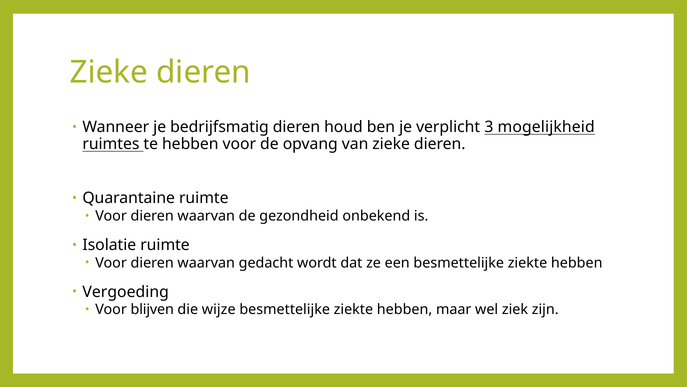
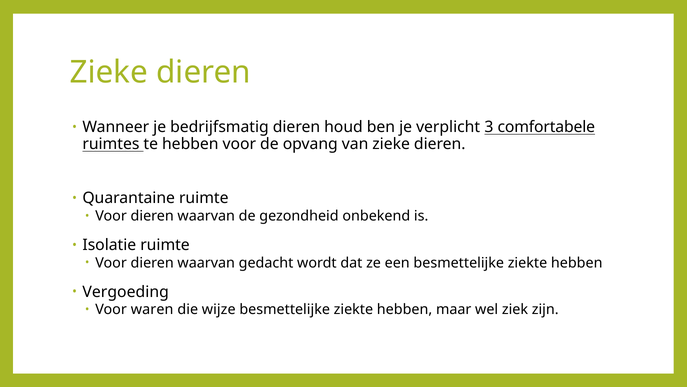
mogelijkheid: mogelijkheid -> comfortabele (546, 127)
blijven: blijven -> waren (152, 309)
